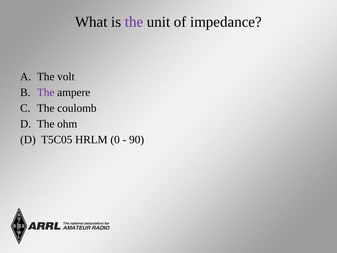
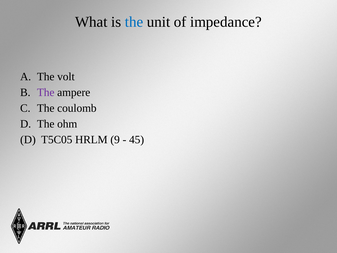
the colour: purple -> blue (134, 22)
0: 0 -> 9 (115, 139)
90: 90 -> 45 (137, 139)
